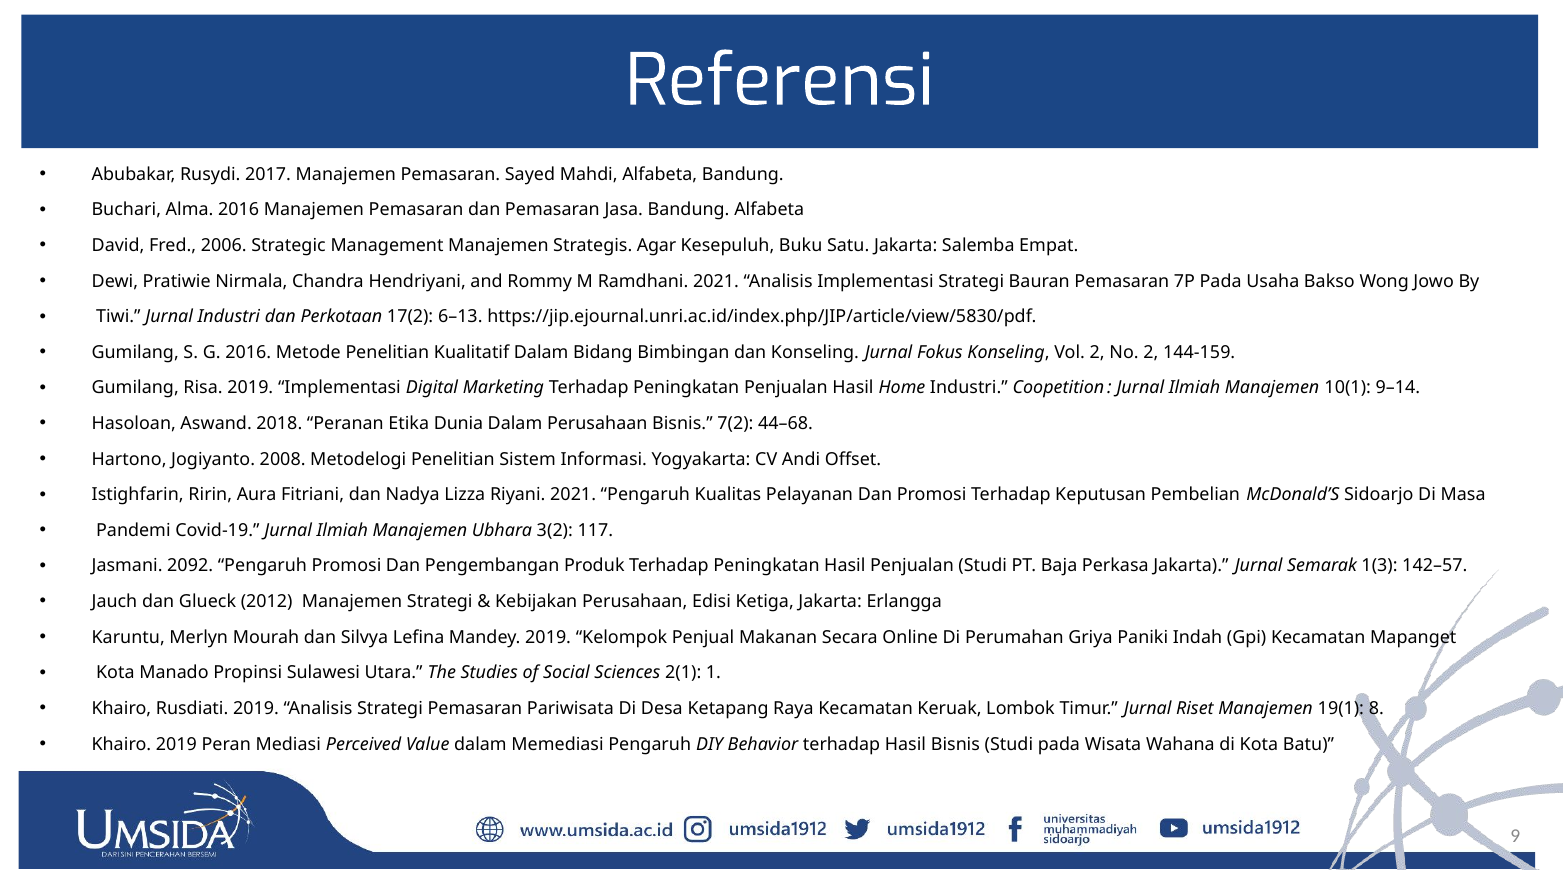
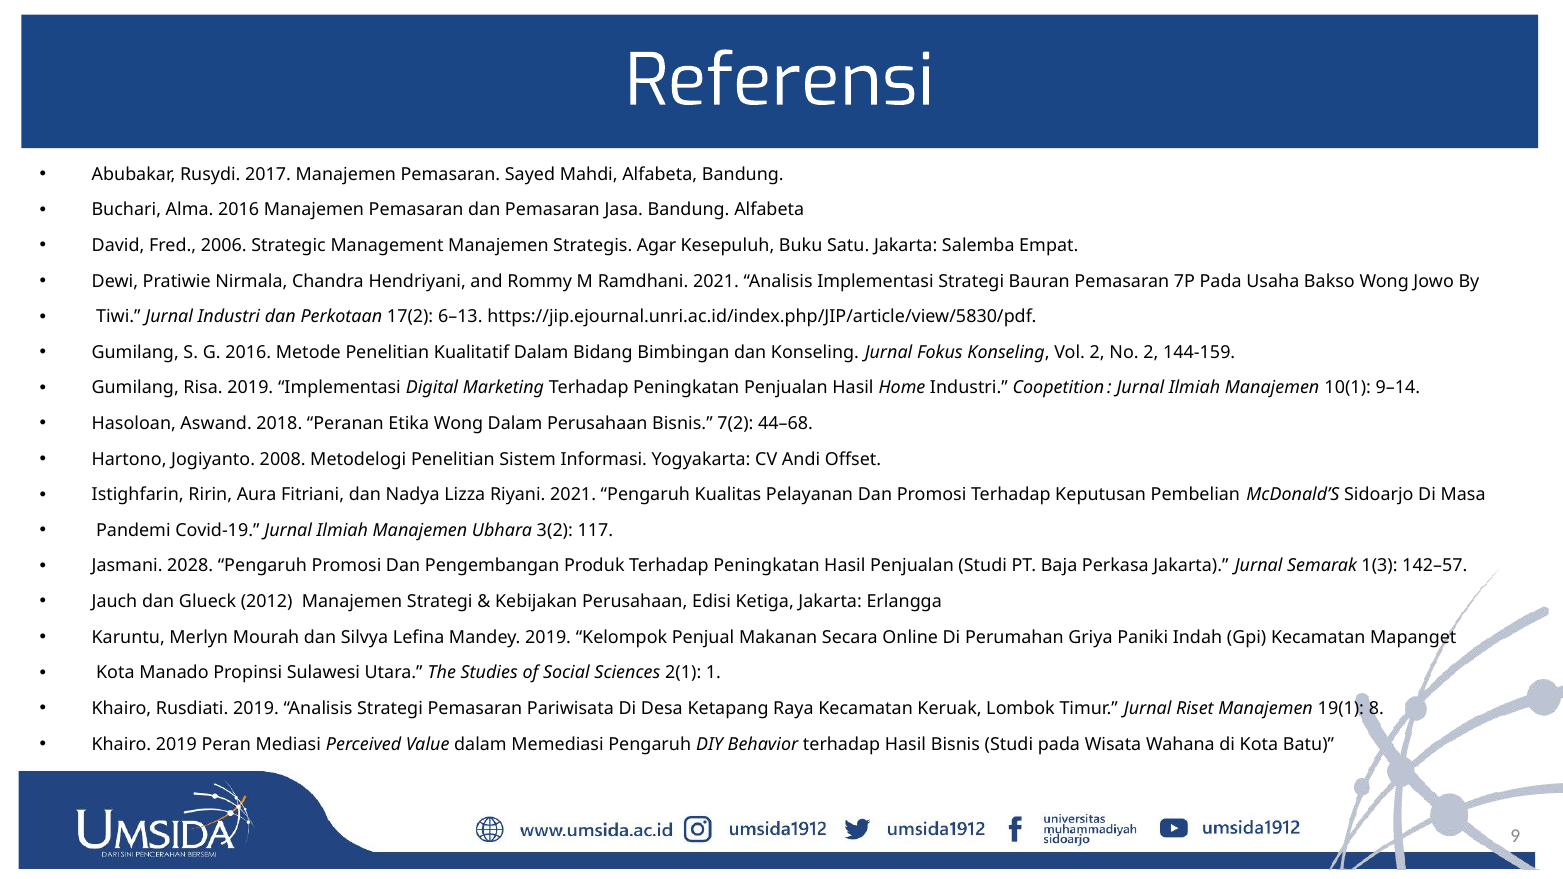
Etika Dunia: Dunia -> Wong (459, 424)
2092: 2092 -> 2028 (190, 566)
